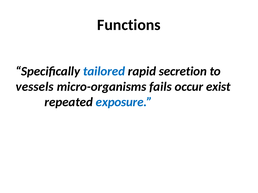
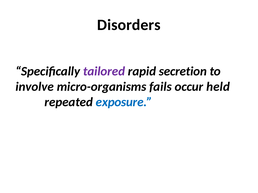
Functions: Functions -> Disorders (129, 25)
tailored colour: blue -> purple (104, 71)
vessels: vessels -> involve (35, 87)
exist: exist -> held (218, 87)
